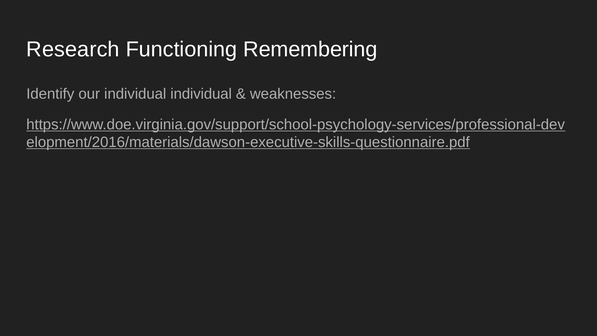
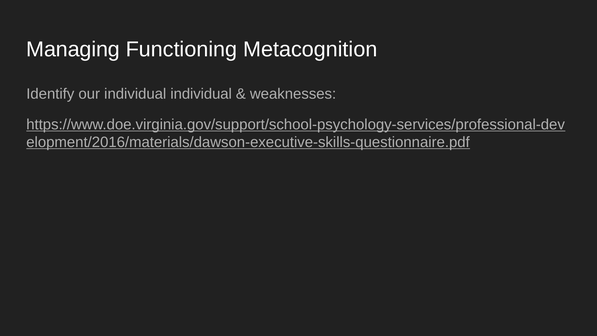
Research: Research -> Managing (73, 49)
Remembering: Remembering -> Metacognition (310, 49)
